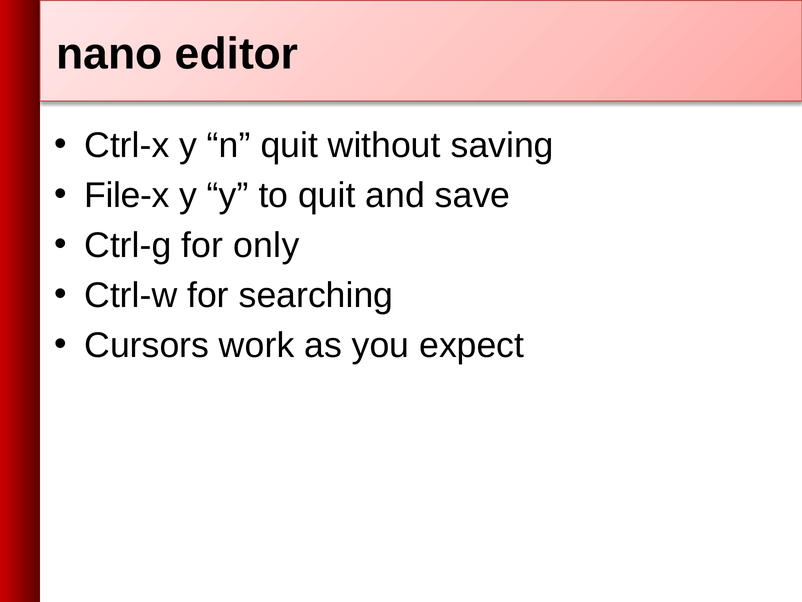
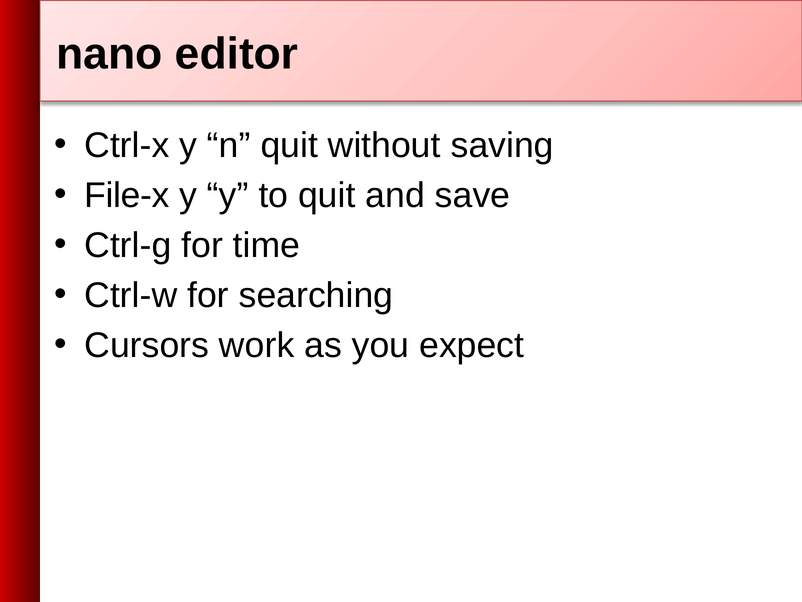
only: only -> time (266, 245)
